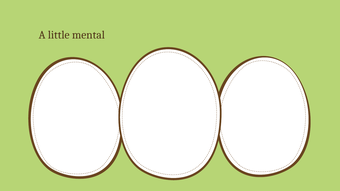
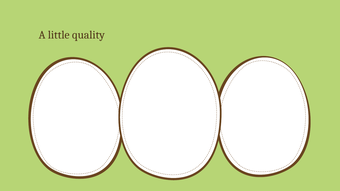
mental: mental -> quality (88, 35)
